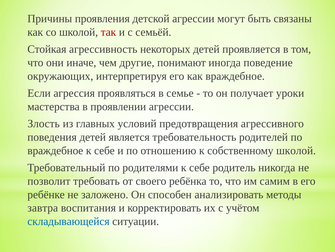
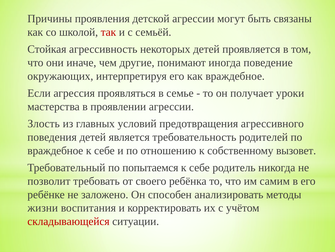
собственному школой: школой -> вызовет (296, 150)
родителями: родителями -> попытаемся (150, 167)
завтра: завтра -> жизни (43, 207)
складывающейся colour: blue -> red (68, 221)
